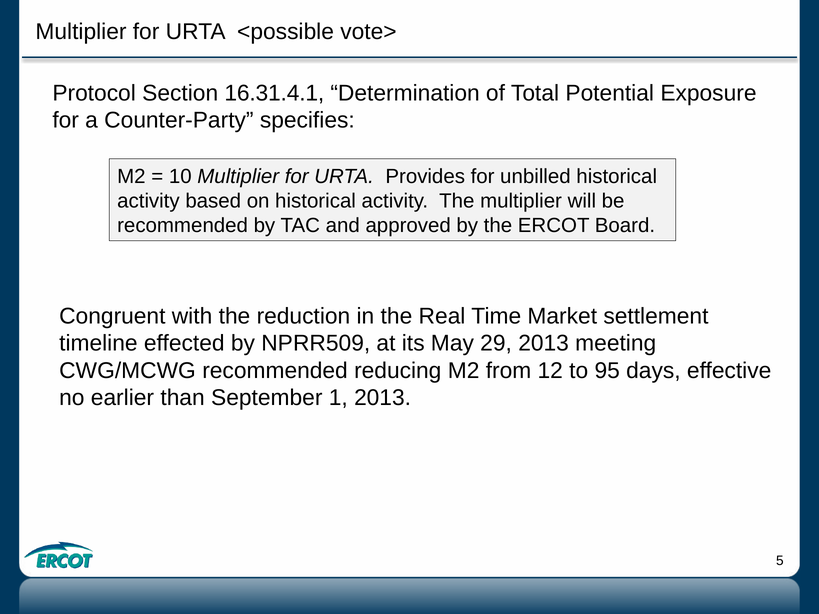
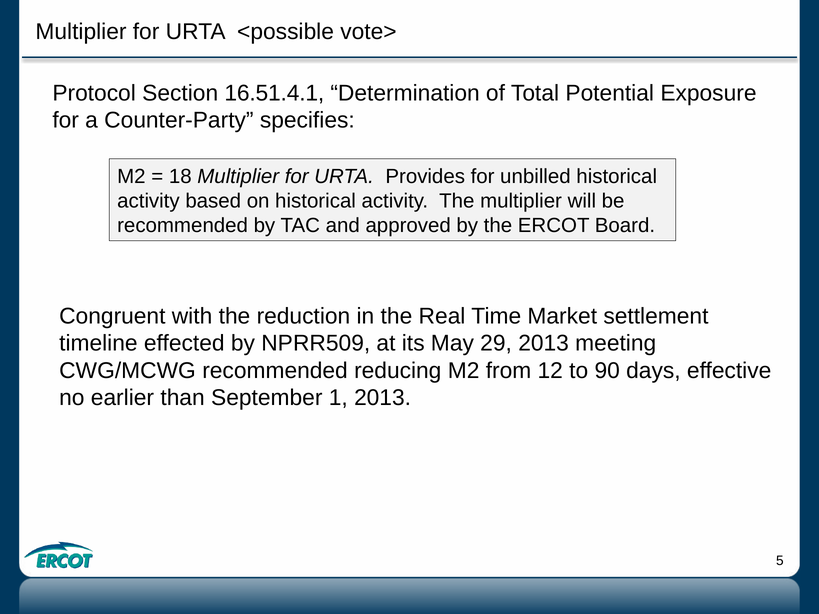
16.31.4.1: 16.31.4.1 -> 16.51.4.1 (274, 93)
10: 10 -> 18 (180, 177)
95: 95 -> 90 (607, 371)
